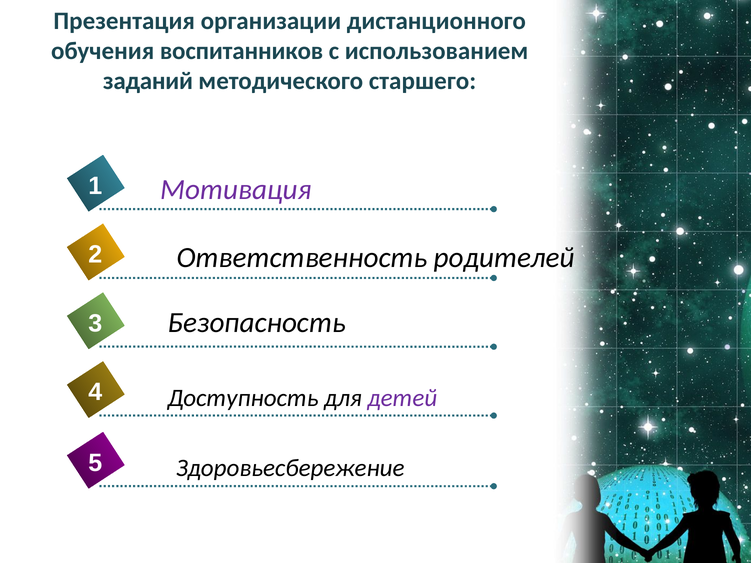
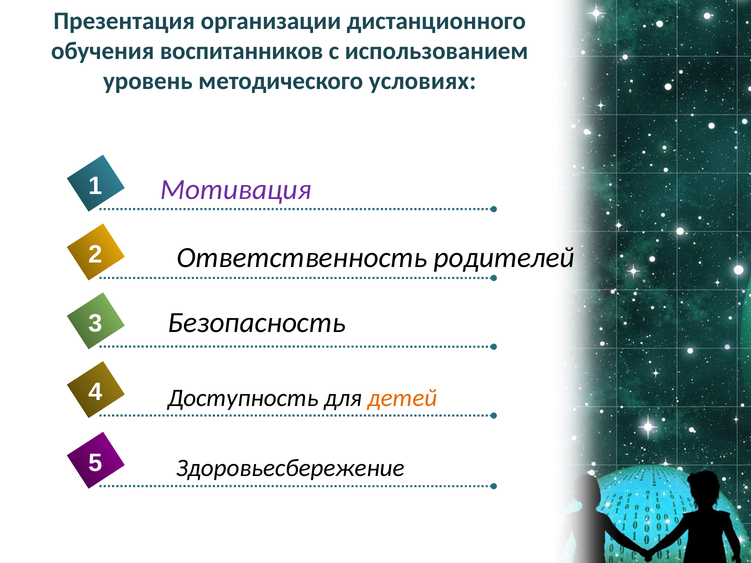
заданий: заданий -> уровень (148, 81)
старшего: старшего -> условиях (422, 81)
детей colour: purple -> orange (402, 398)
